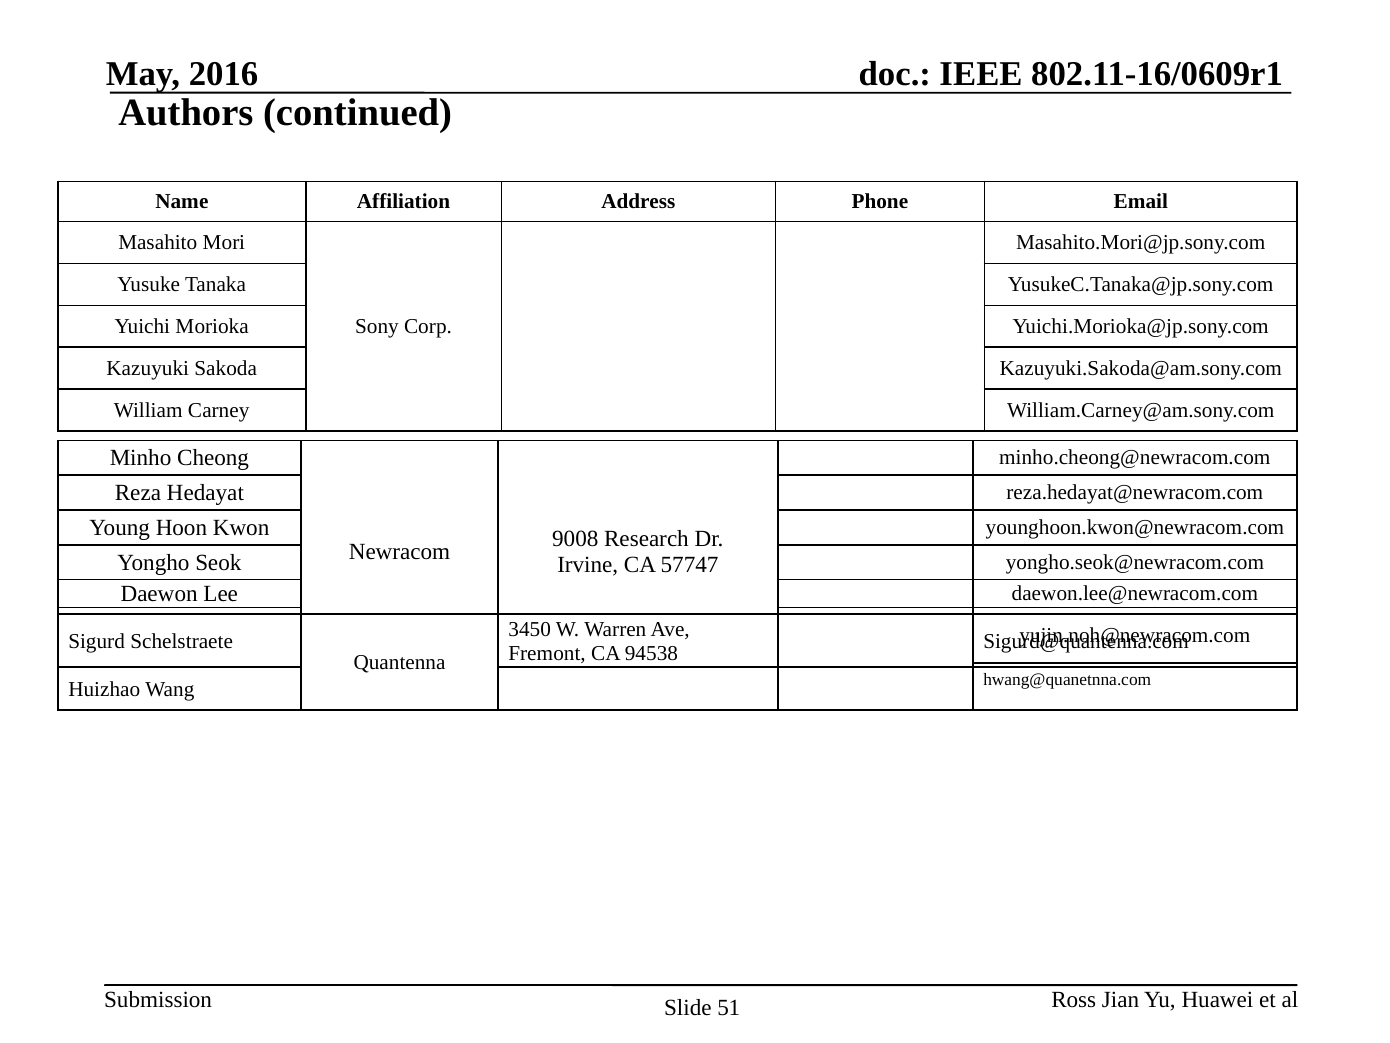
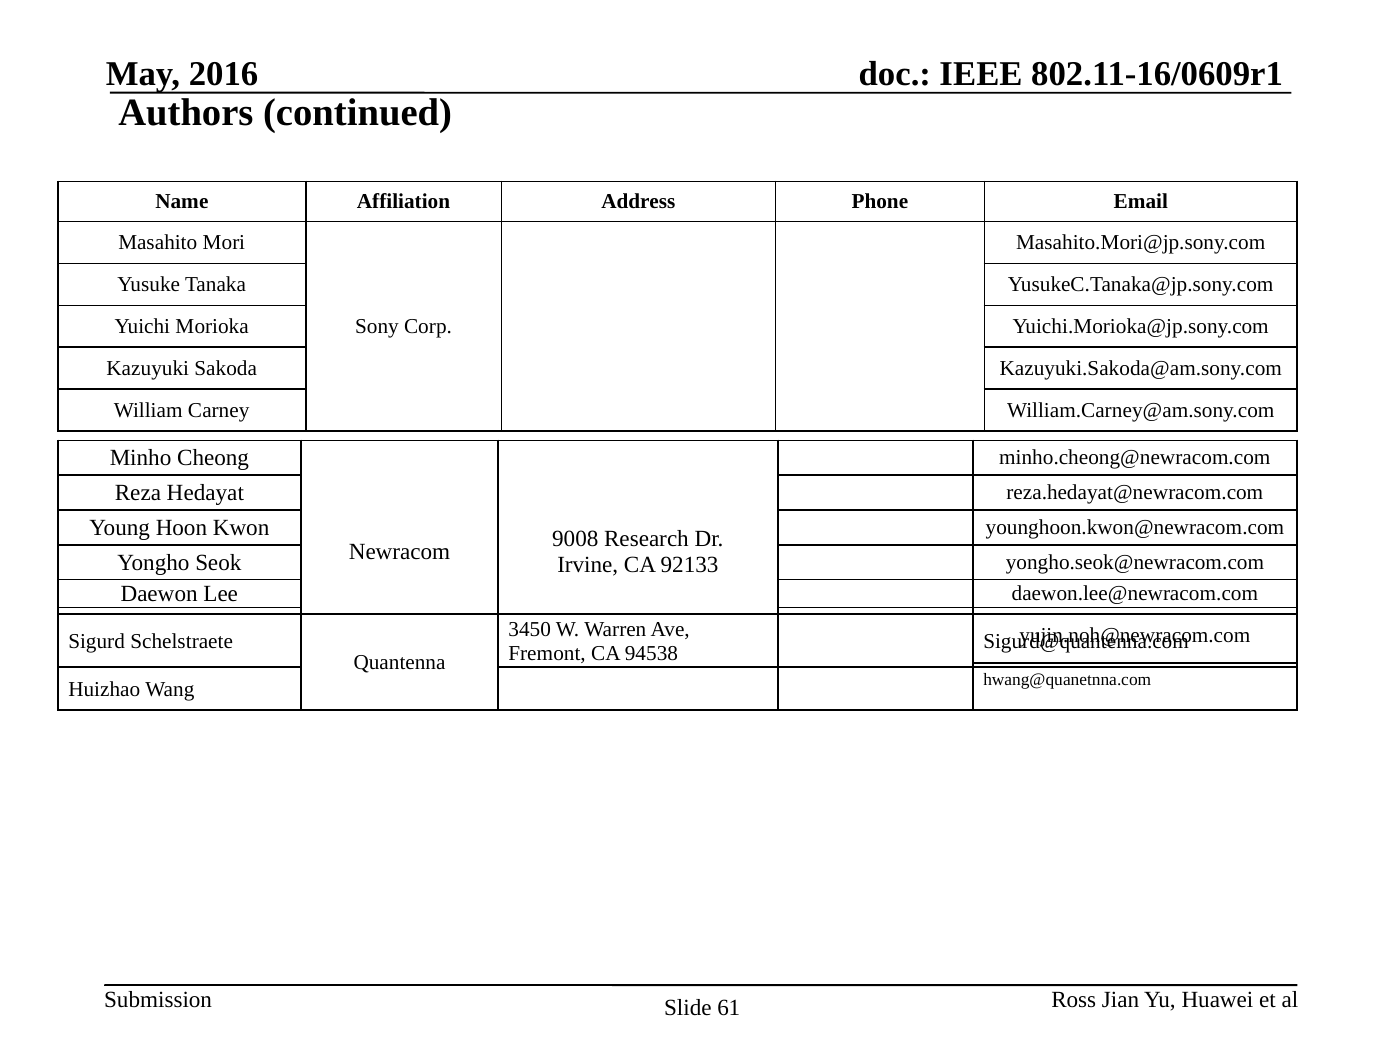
57747: 57747 -> 92133 (690, 565)
51: 51 -> 61 (729, 1007)
